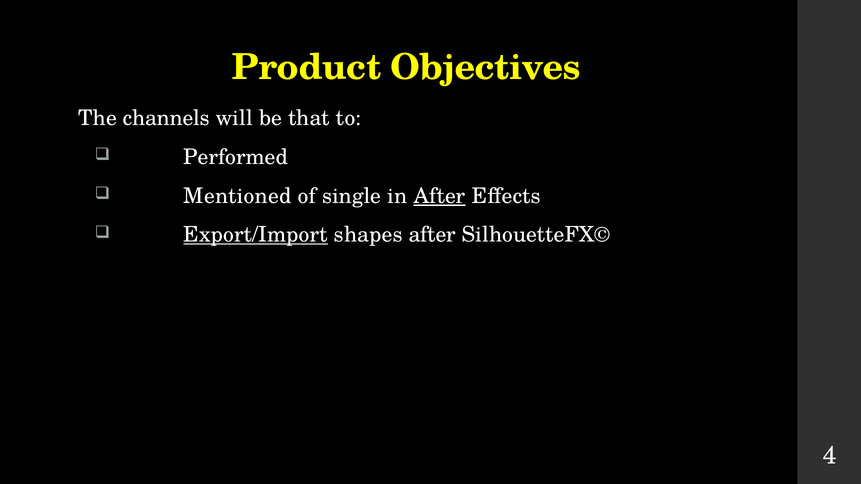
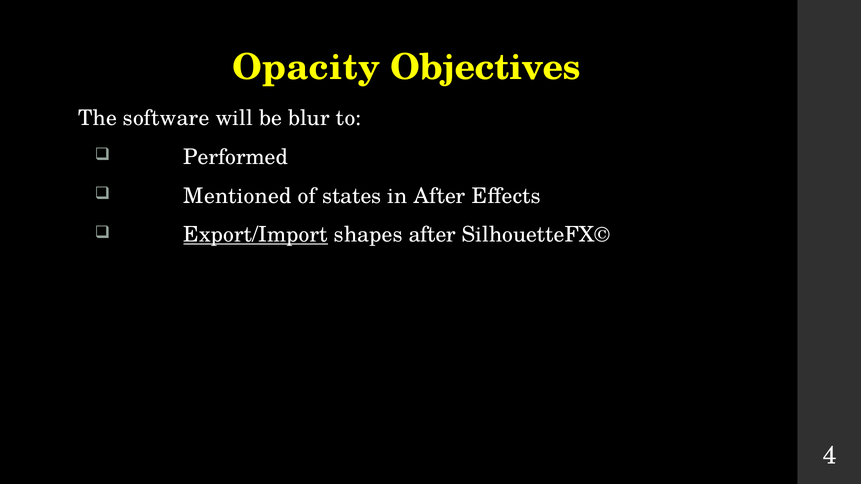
Product: Product -> Opacity (306, 68)
channels: channels -> software (166, 118)
that: that -> blur (309, 118)
single: single -> states (352, 196)
After underline: present -> none (440, 196)
